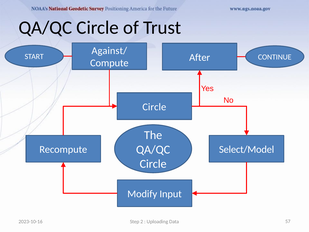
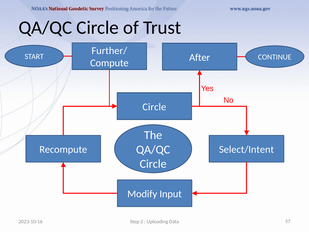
Against/: Against/ -> Further/ (109, 51)
Select/Model: Select/Model -> Select/Intent (247, 149)
